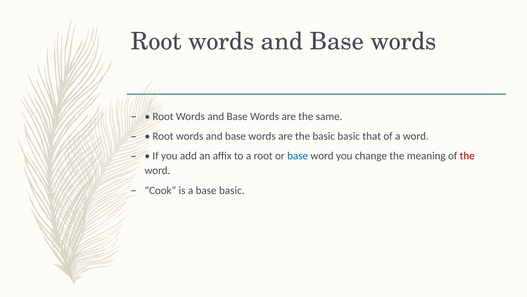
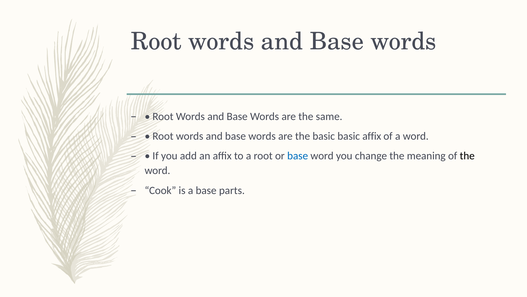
basic that: that -> affix (372, 136)
the colour: red -> black (467, 156)
base basic: basic -> parts (232, 190)
